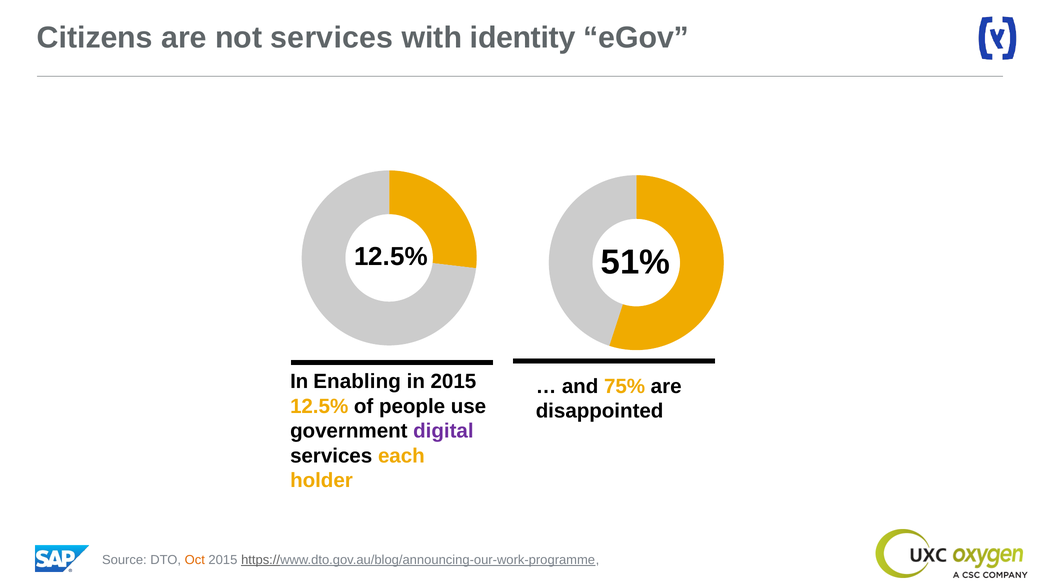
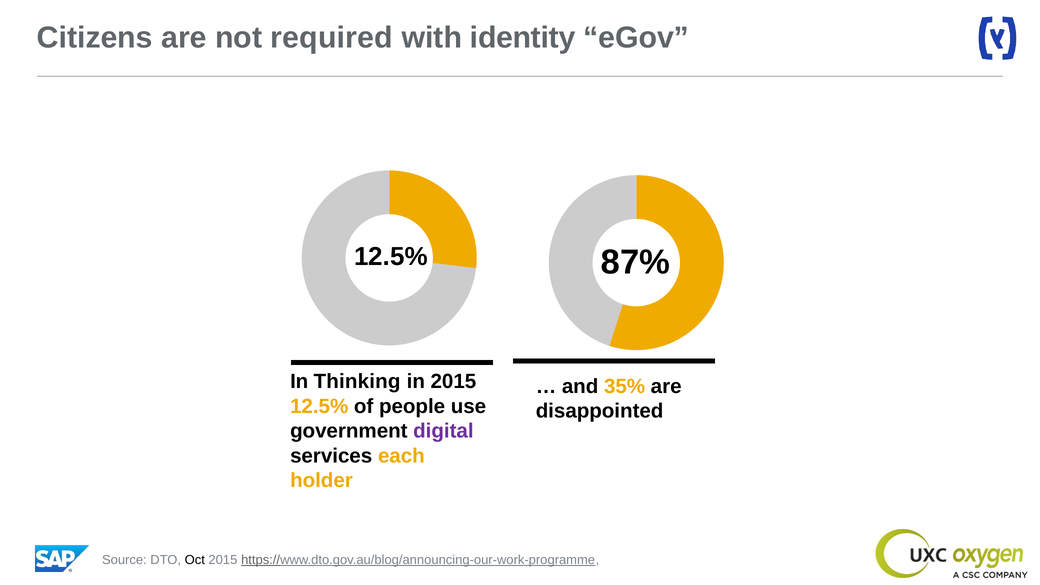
not services: services -> required (332, 38)
51%: 51% -> 87% (636, 263)
Enabling: Enabling -> Thinking (357, 382)
75%: 75% -> 35% (625, 386)
Oct colour: orange -> black (195, 560)
